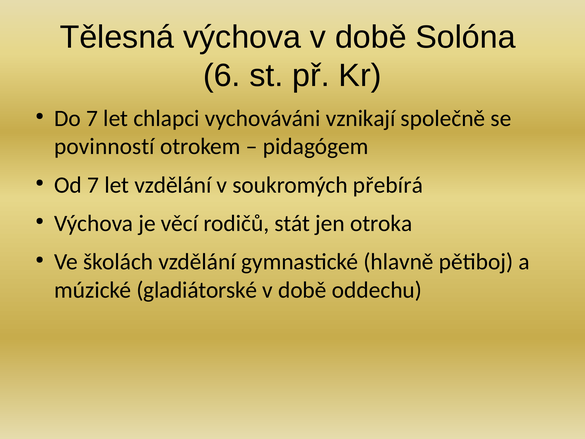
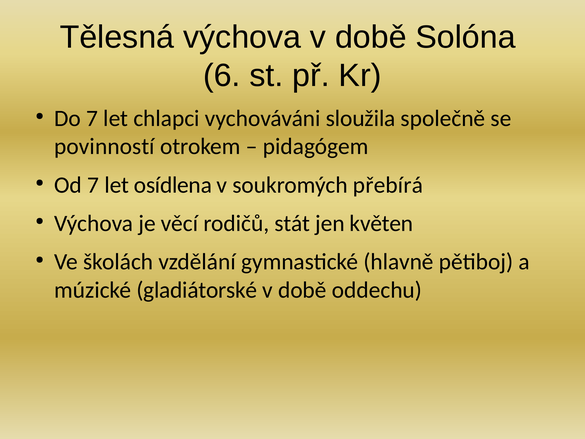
vznikají: vznikají -> sloužila (361, 118)
let vzdělání: vzdělání -> osídlena (173, 185)
otroka: otroka -> květen (381, 223)
